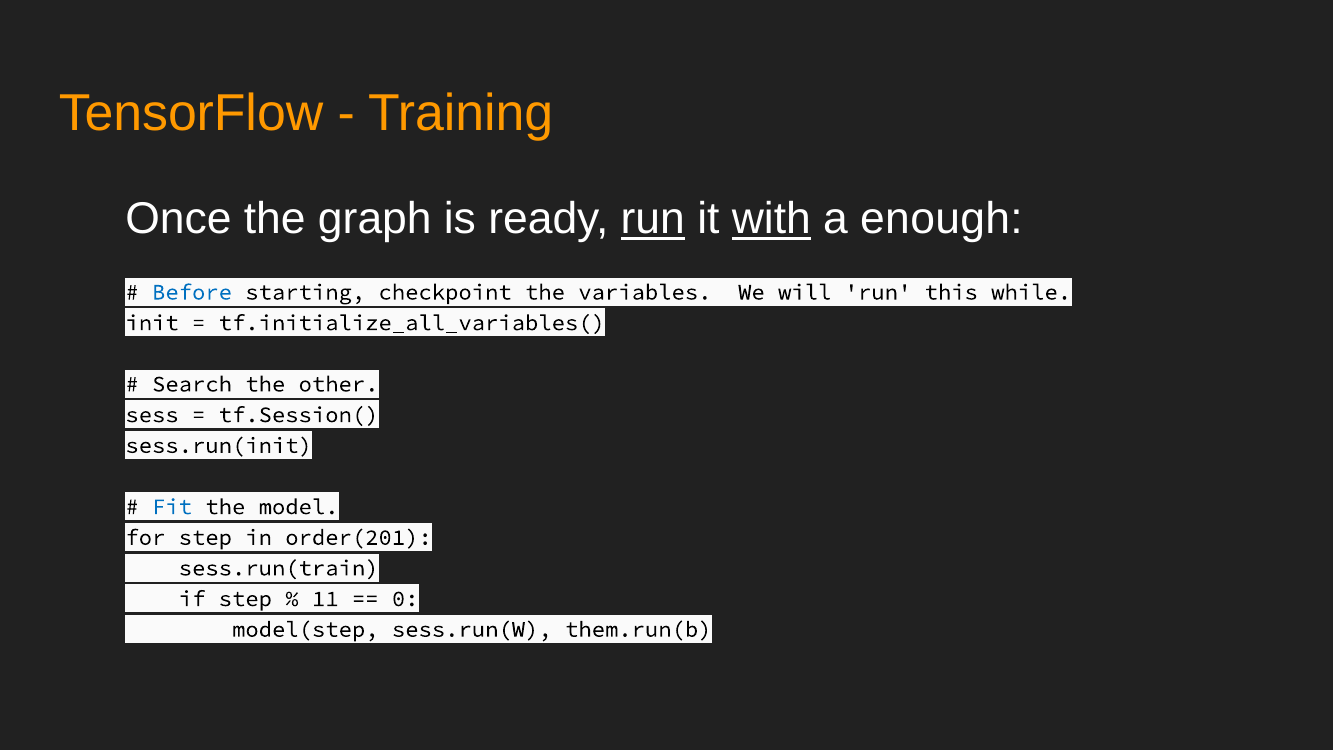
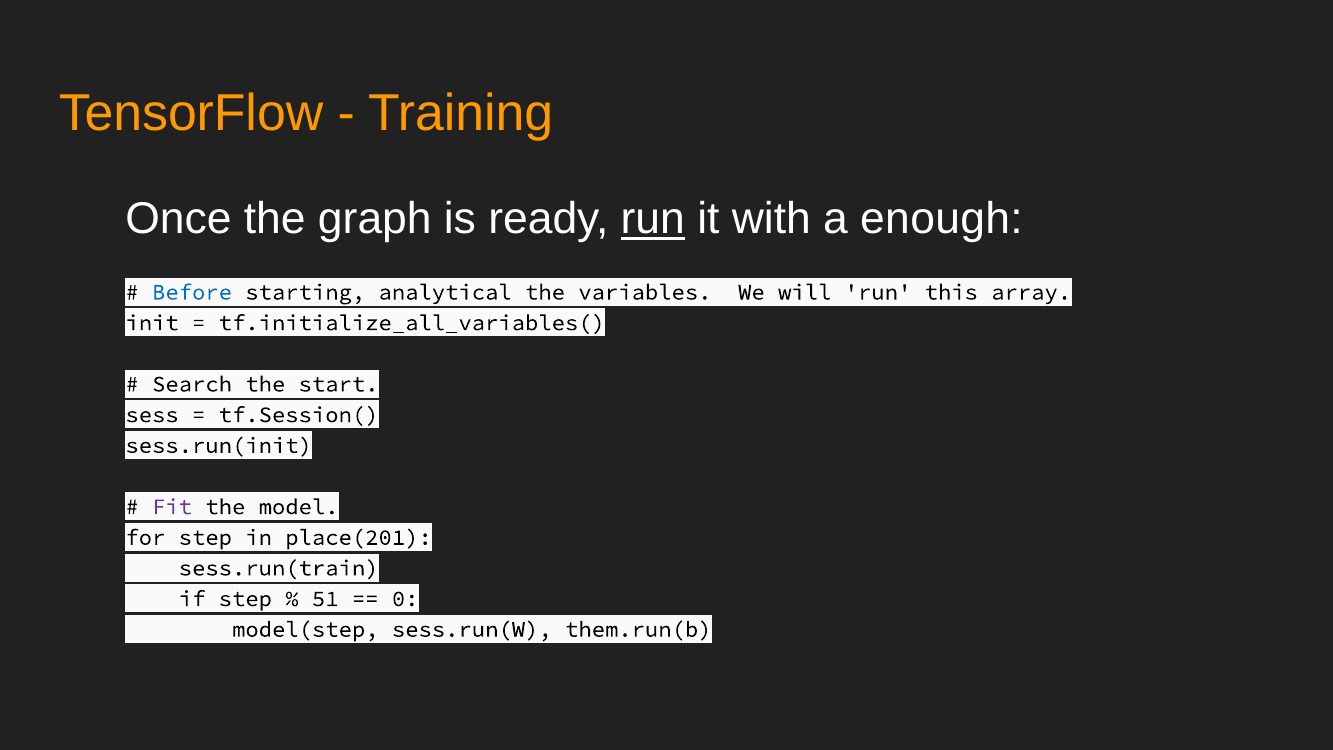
with underline: present -> none (771, 219)
checkpoint: checkpoint -> analytical (445, 292)
while: while -> array (1031, 292)
other: other -> start (339, 384)
Fit colour: blue -> purple (172, 507)
order(201: order(201 -> place(201 (359, 537)
11: 11 -> 51 (325, 599)
